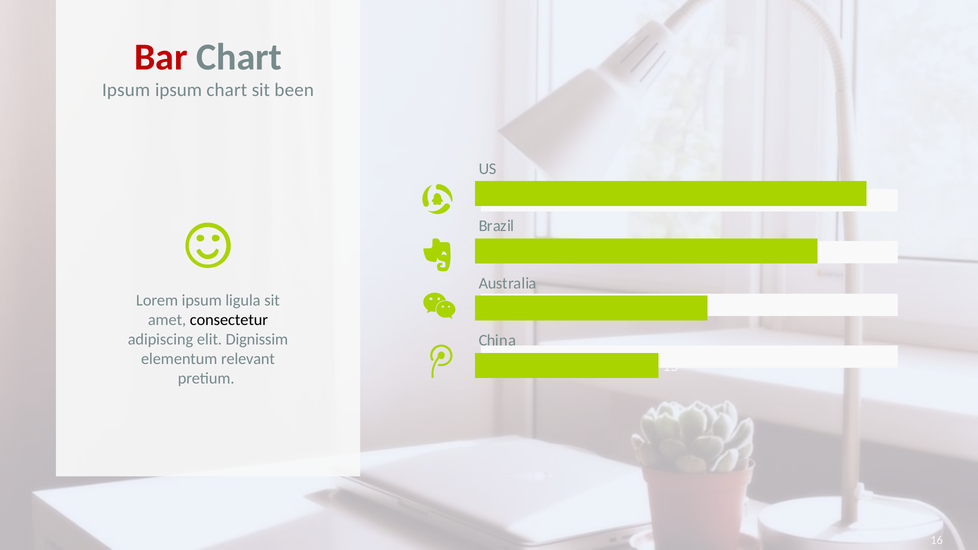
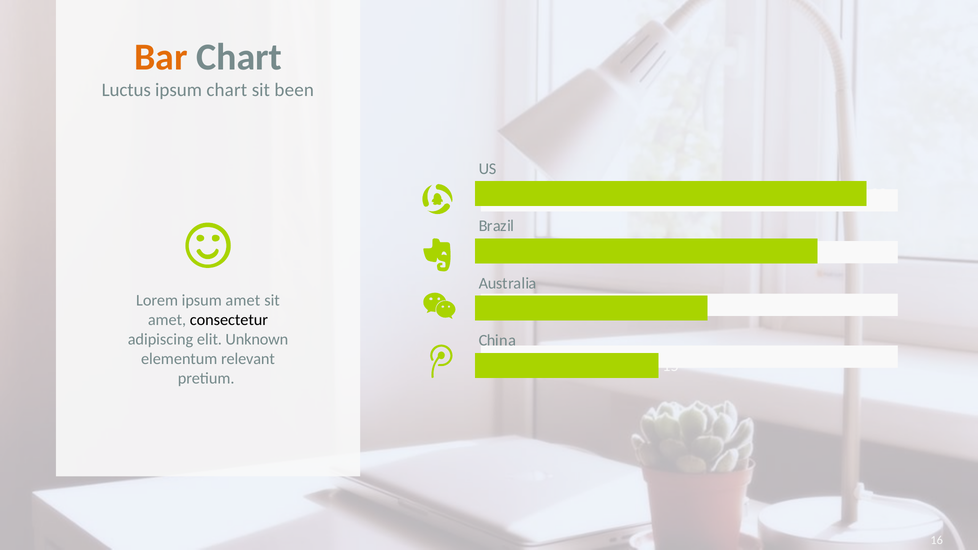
Bar colour: red -> orange (161, 57)
Ipsum: Ipsum -> Luctus (126, 90)
ipsum ligula: ligula -> amet (243, 300)
Dignissim: Dignissim -> Unknown (257, 340)
